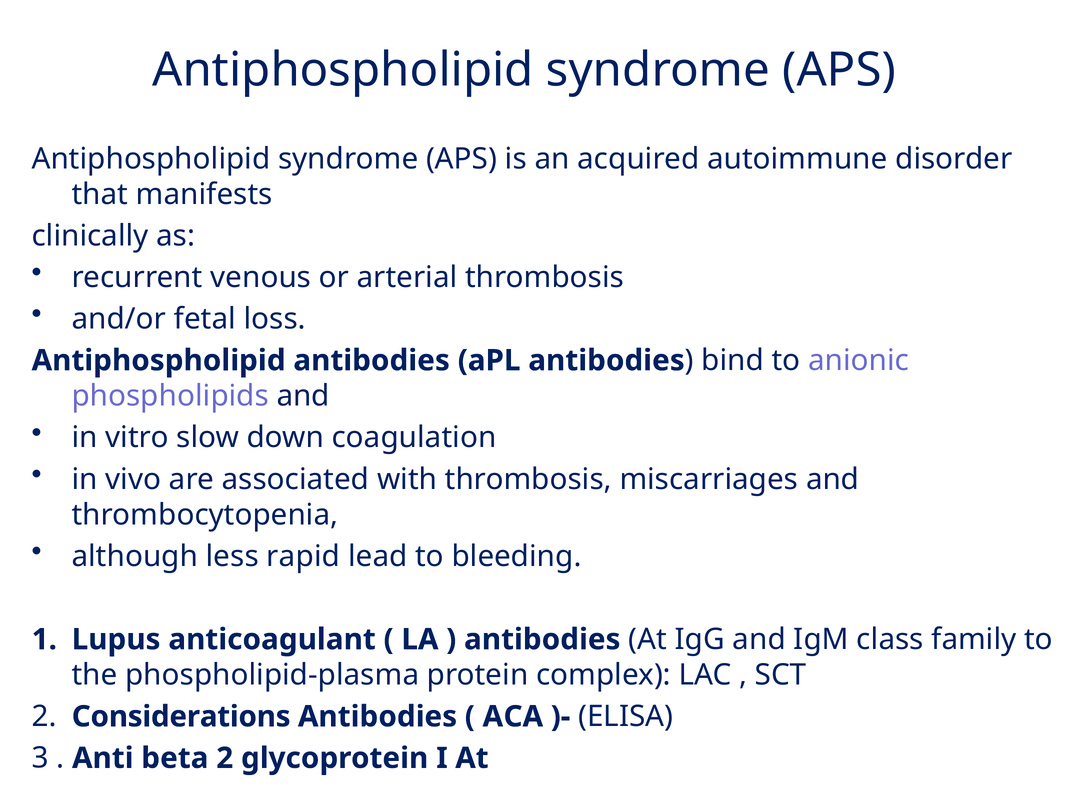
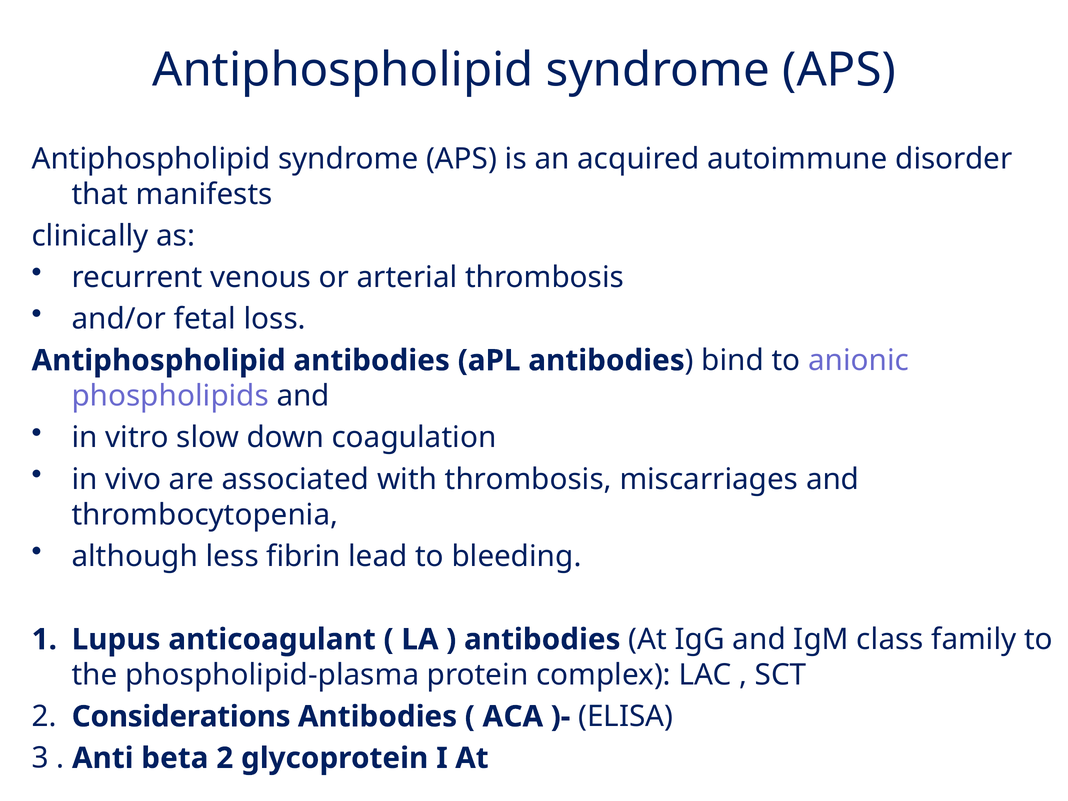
rapid: rapid -> fibrin (303, 556)
